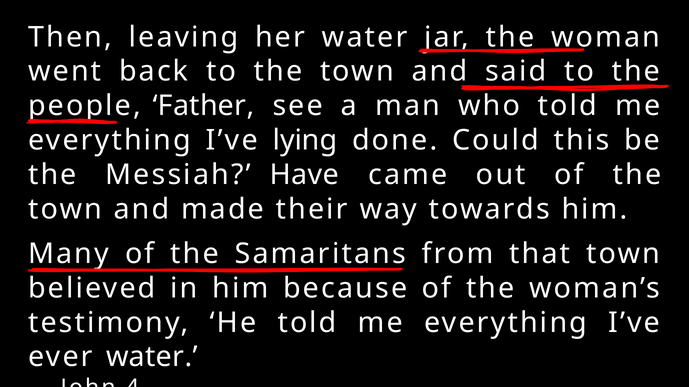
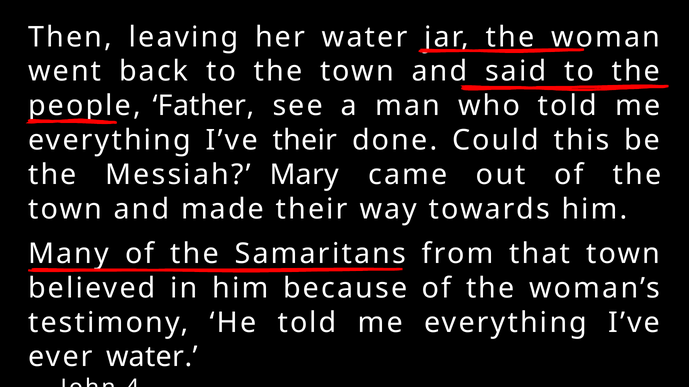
I’ve lying: lying -> their (305, 141)
Have: Have -> Mary (304, 175)
